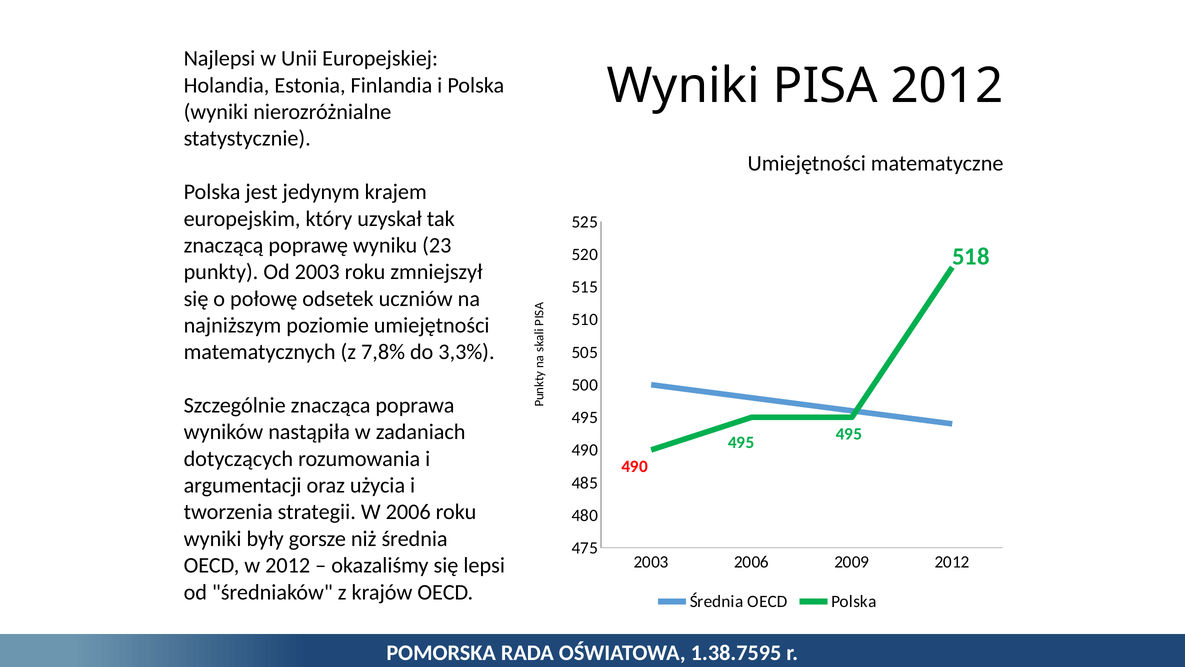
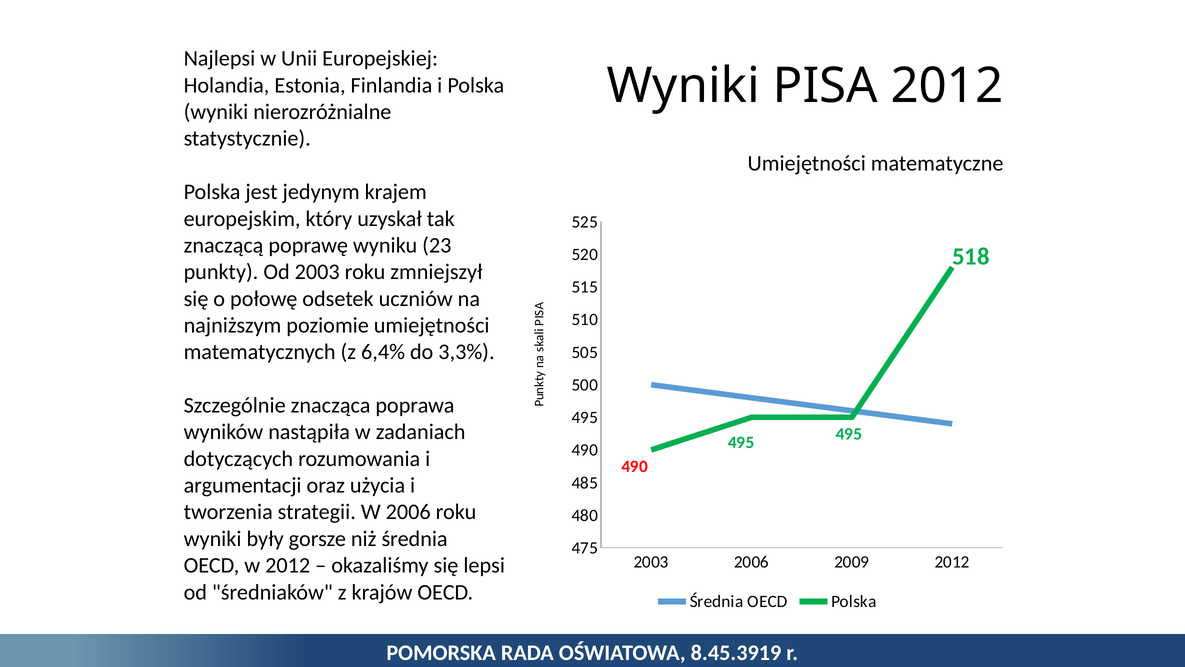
7,8%: 7,8% -> 6,4% (383, 352)
1.38.7595: 1.38.7595 -> 8.45.3919 (736, 652)
